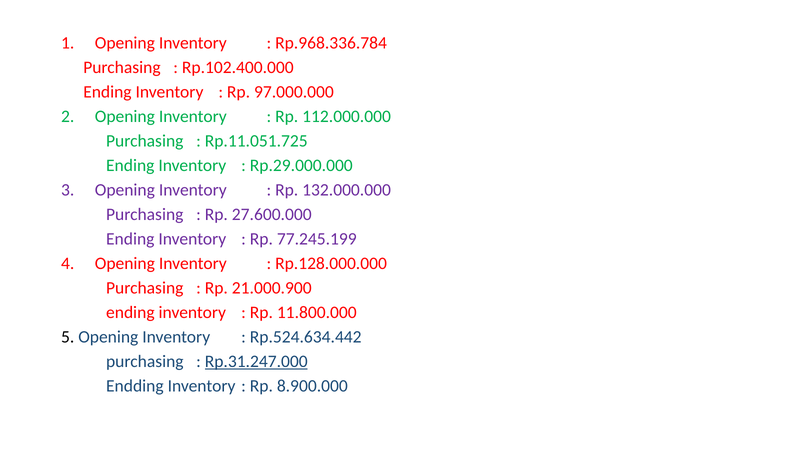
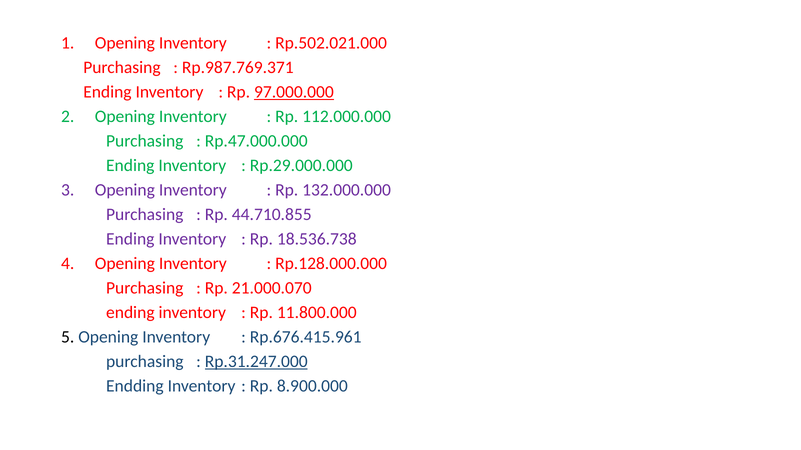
Rp.968.336.784: Rp.968.336.784 -> Rp.502.021.000 (331, 43)
Rp.102.400.000: Rp.102.400.000 -> Rp.987.769.371 (238, 68)
97.000.000 underline: none -> present (294, 92)
Rp.11.051.725: Rp.11.051.725 -> Rp.47.000.000 (256, 141)
27.600.000: 27.600.000 -> 44.710.855 (272, 215)
77.245.199: 77.245.199 -> 18.536.738 (317, 239)
21.000.900: 21.000.900 -> 21.000.070 (272, 288)
Rp.524.634.442: Rp.524.634.442 -> Rp.676.415.961 (306, 337)
